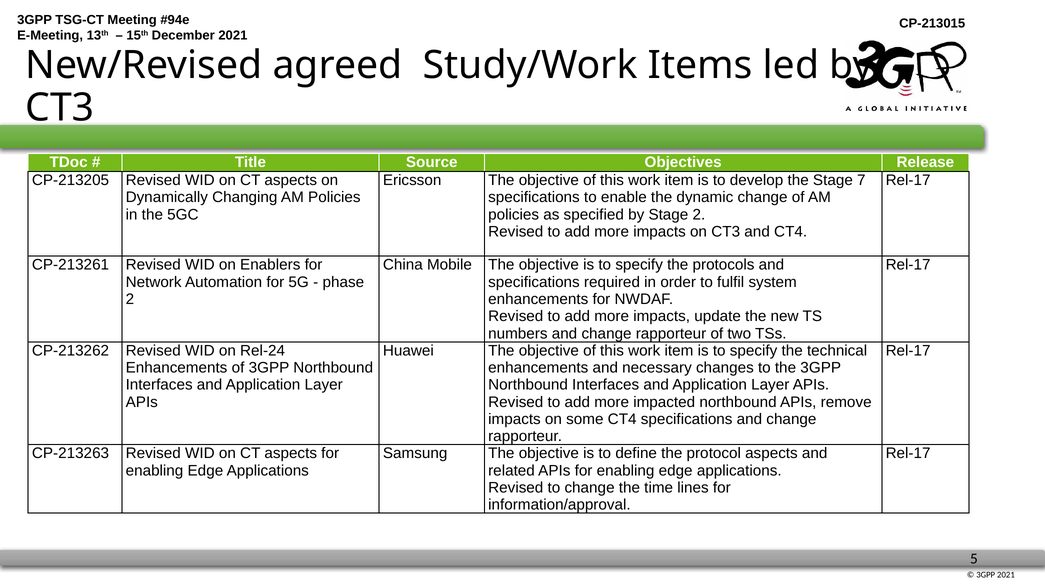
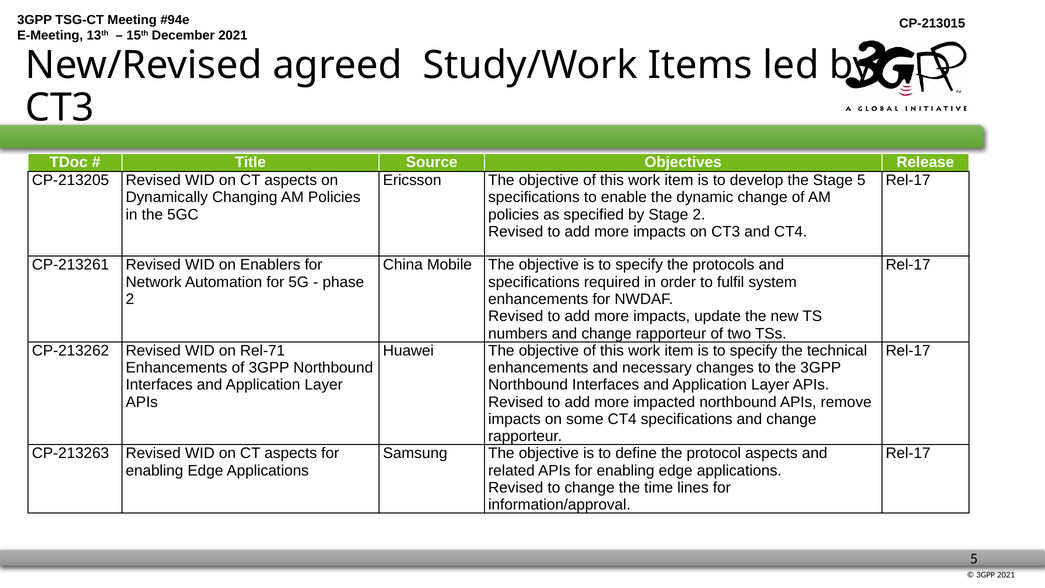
Stage 7: 7 -> 5 (861, 180)
Rel-24: Rel-24 -> Rel-71 (263, 351)
